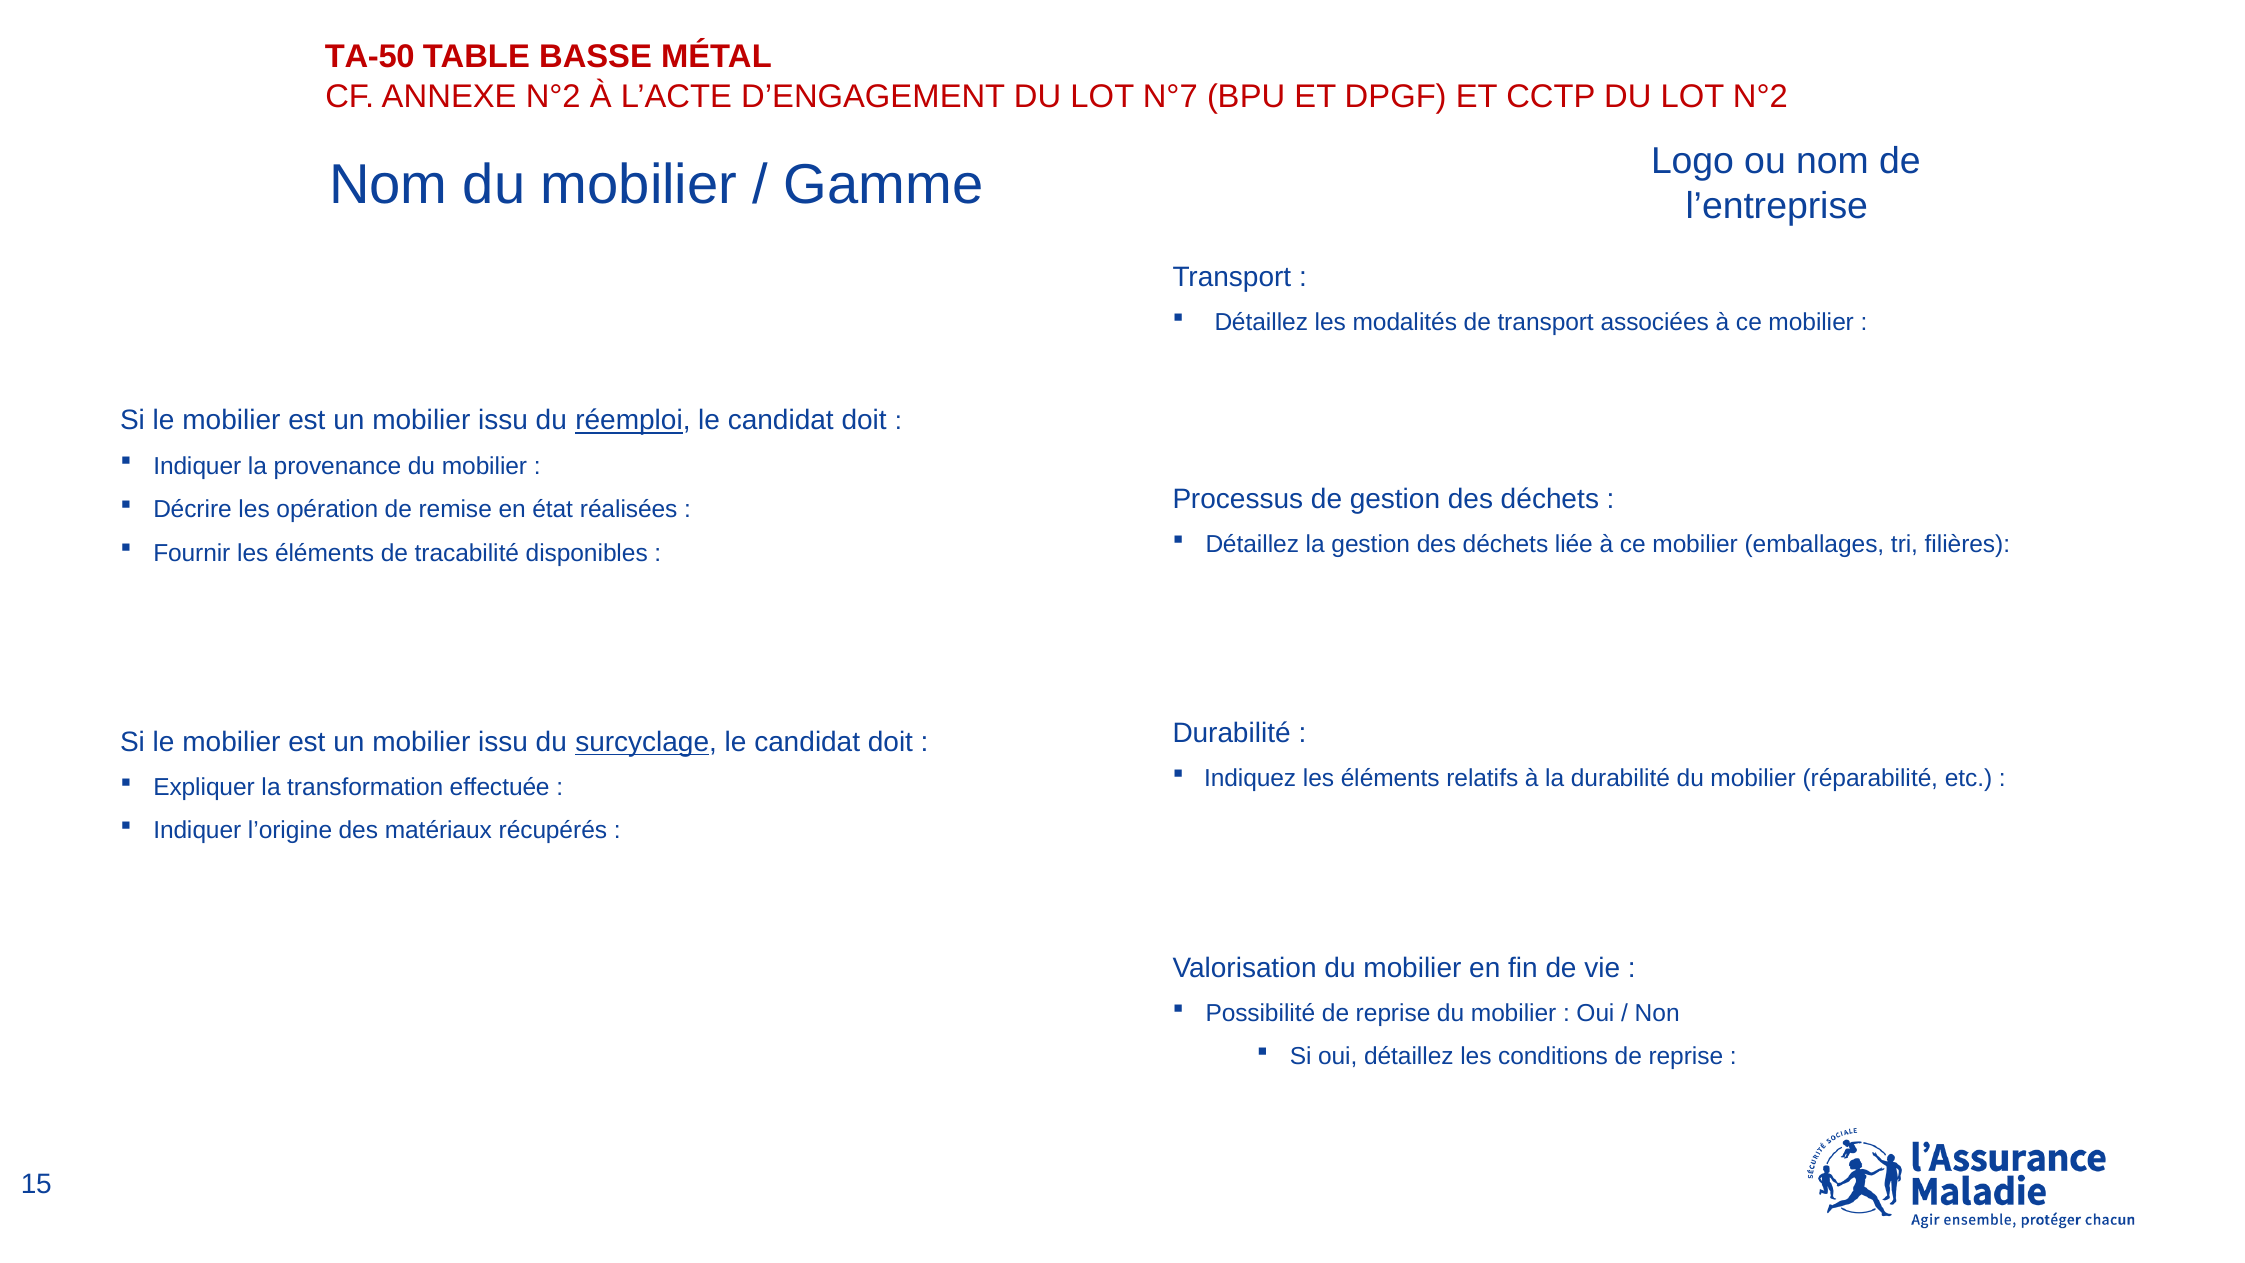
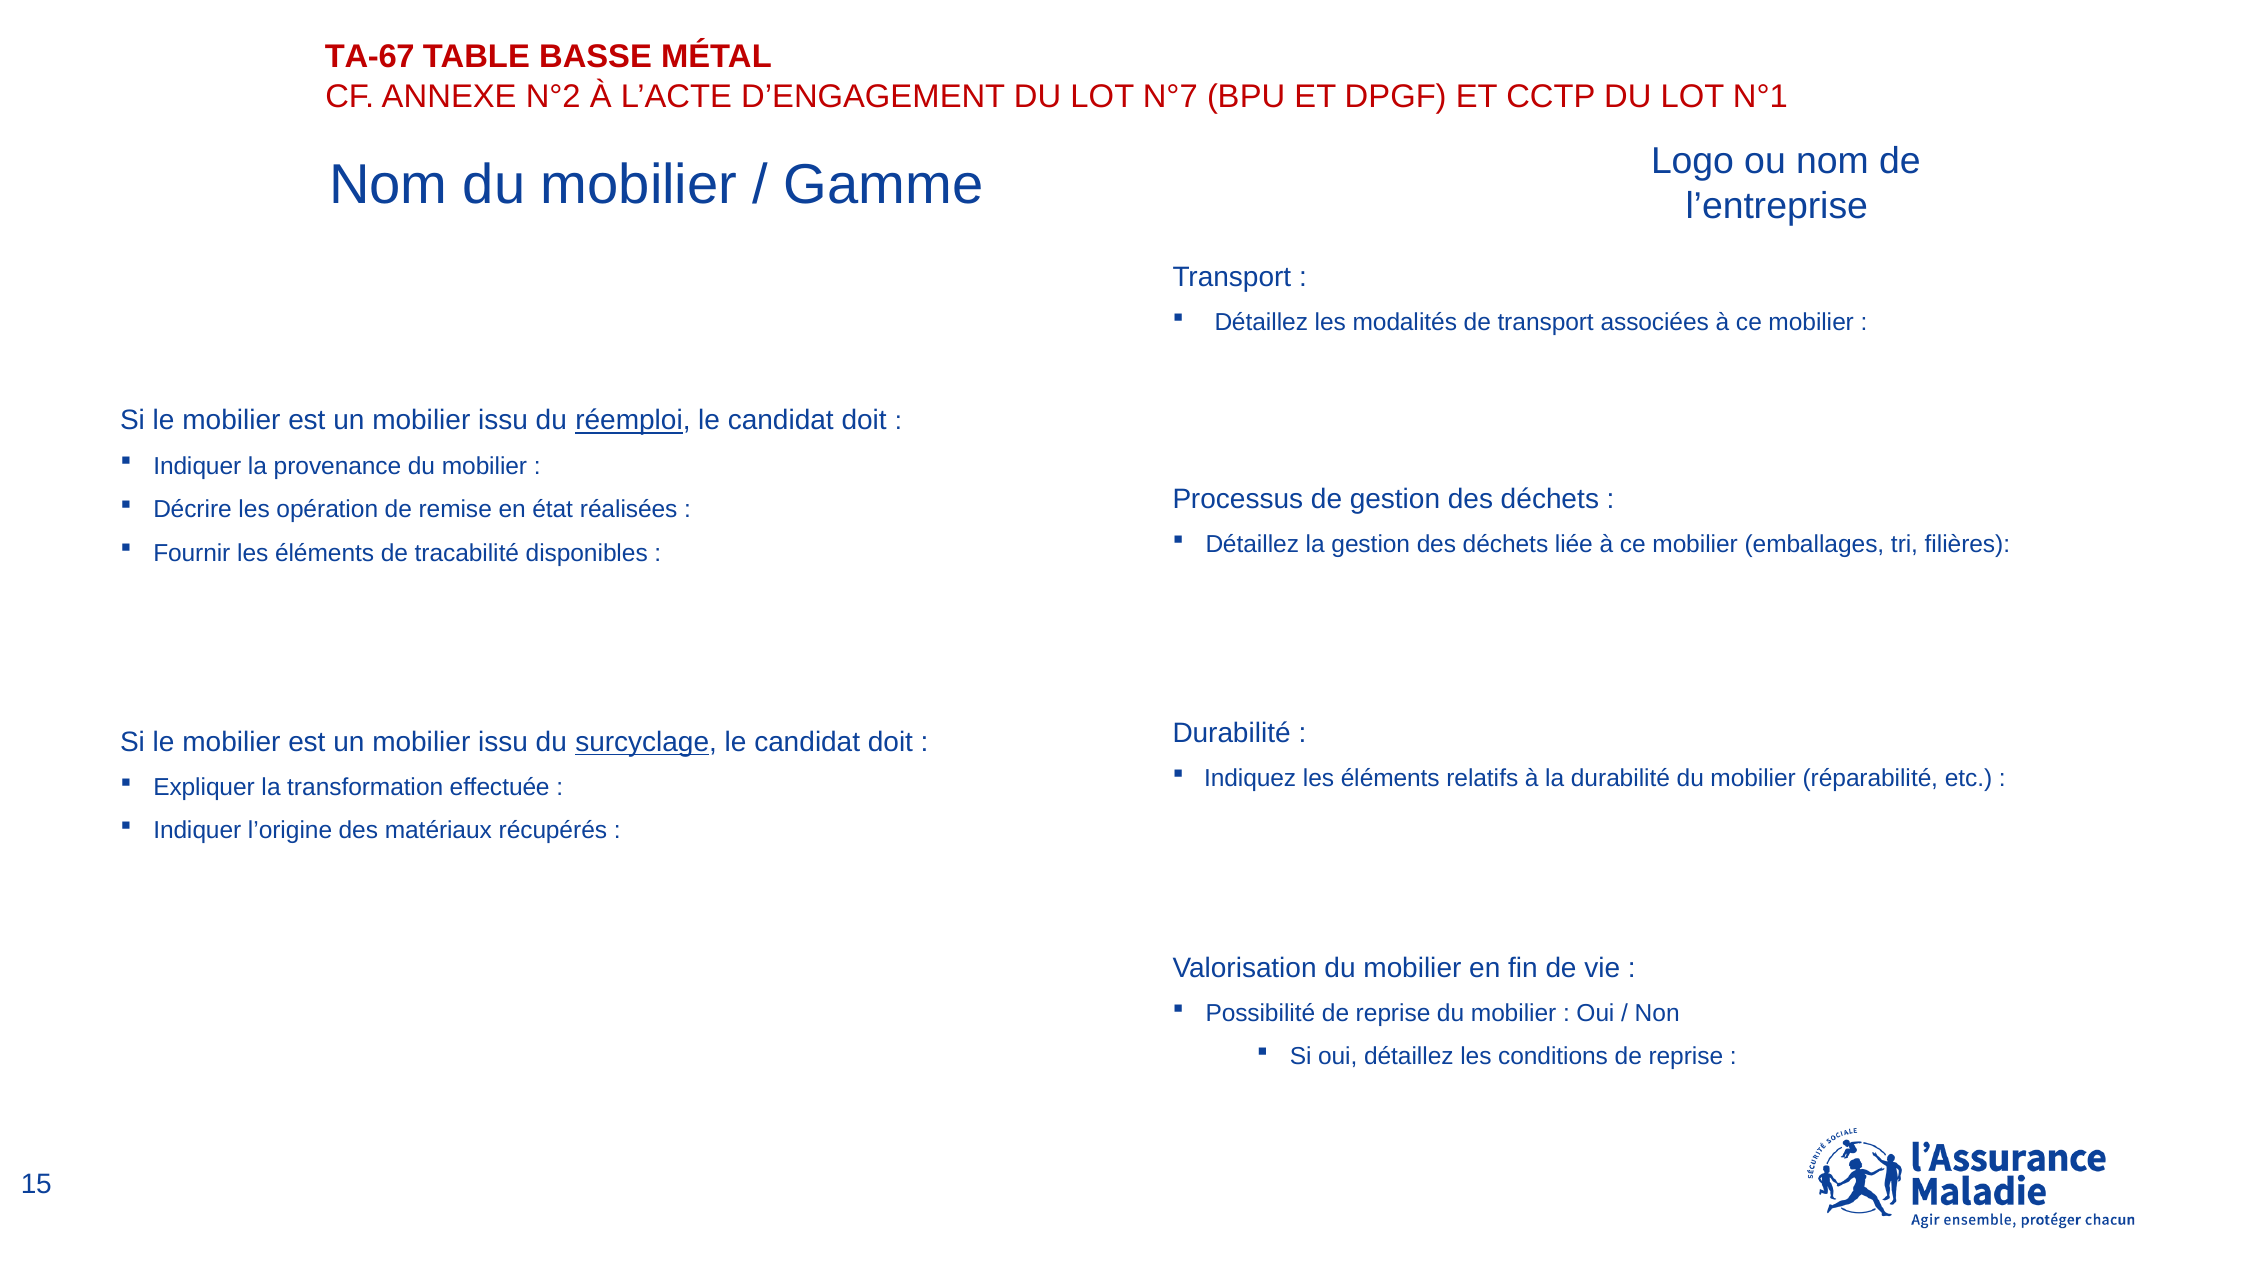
TA-50: TA-50 -> TA-67 (370, 57)
LOT N°2: N°2 -> N°1 (1760, 96)
